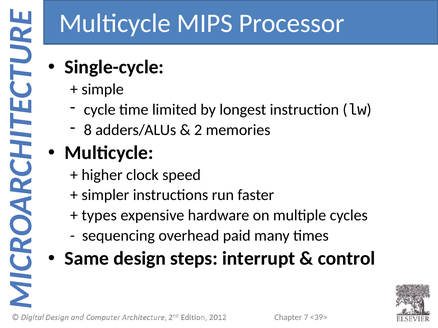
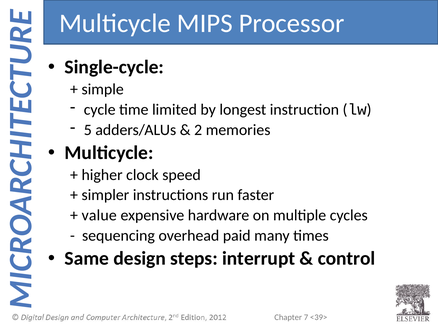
8: 8 -> 5 (88, 130)
types: types -> value (99, 216)
